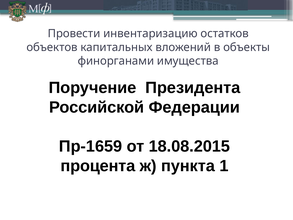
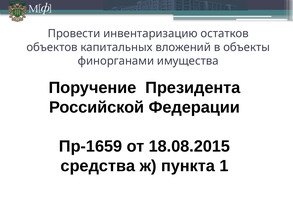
процента: процента -> средства (98, 166)
